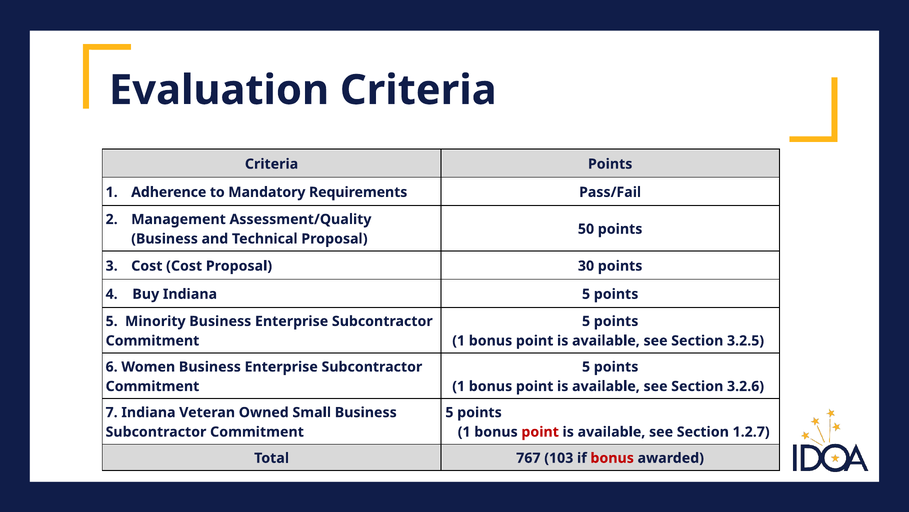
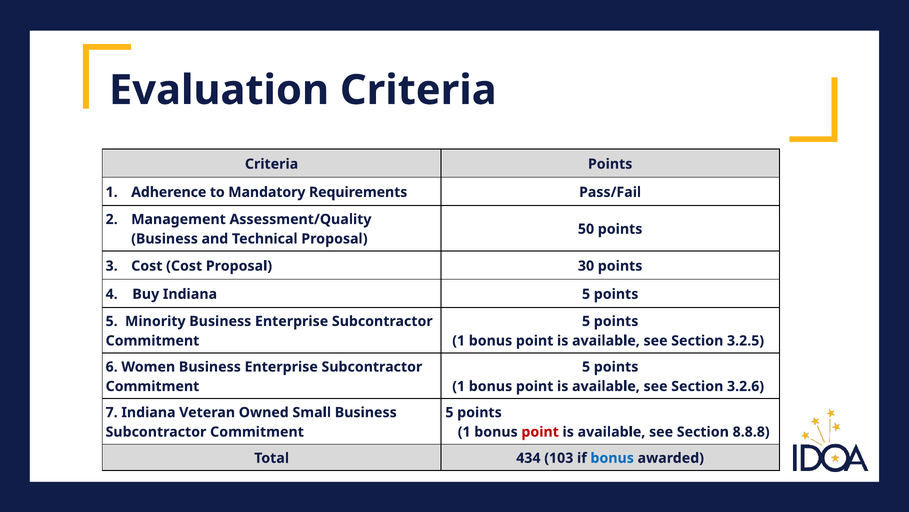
1.2.7: 1.2.7 -> 8.8.8 (751, 431)
767: 767 -> 434 (528, 458)
bonus colour: red -> blue (612, 458)
